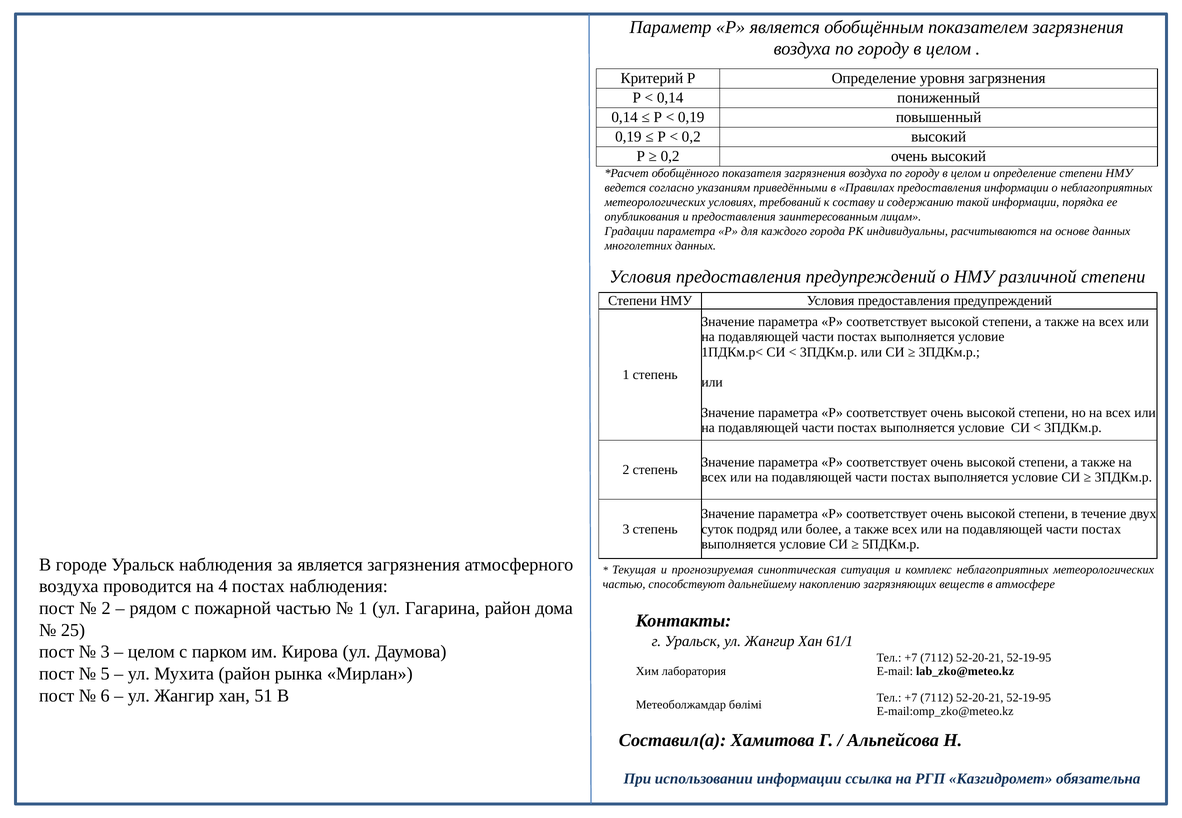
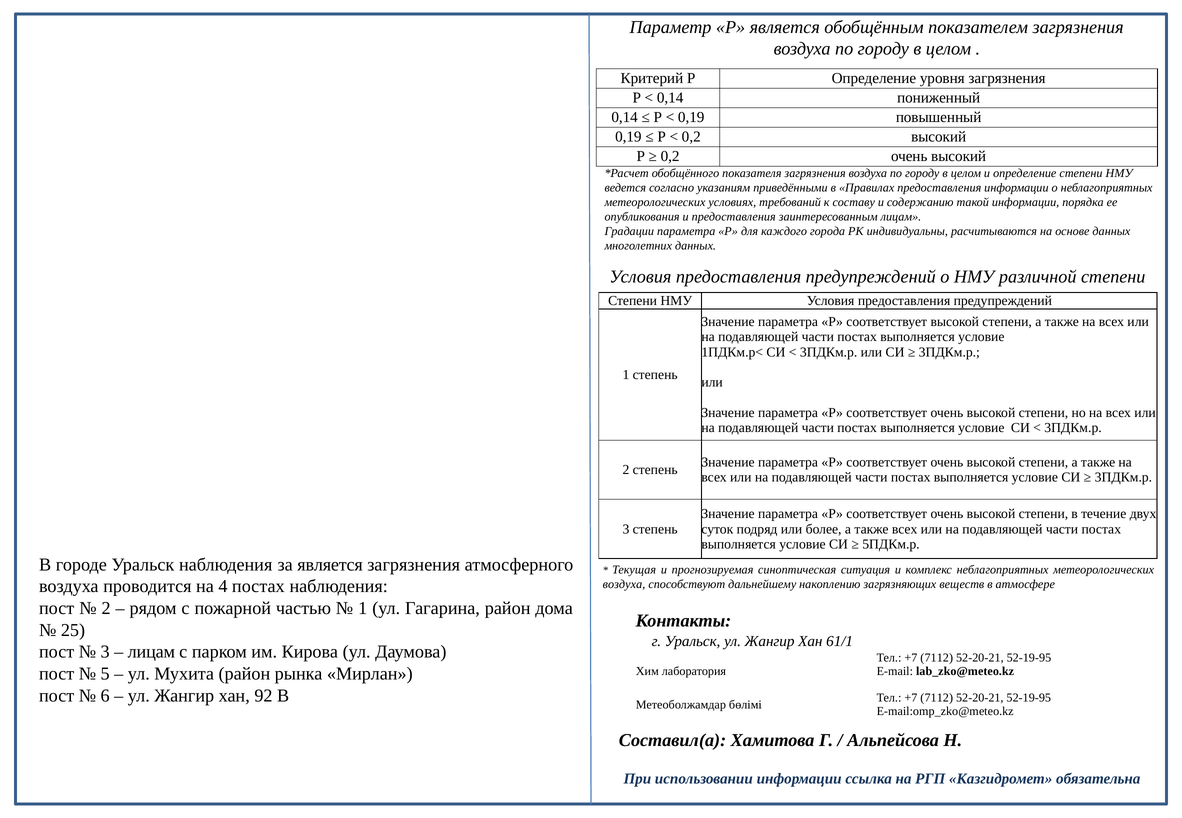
частью: частью -> воздуха (624, 584)
целом: целом -> лицам (151, 652)
51: 51 -> 92 (263, 696)
